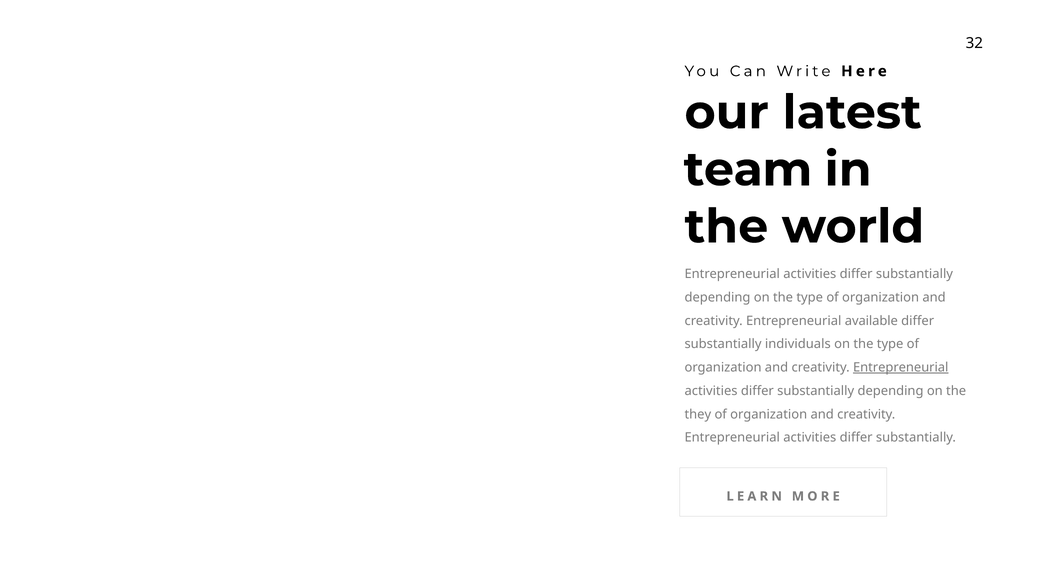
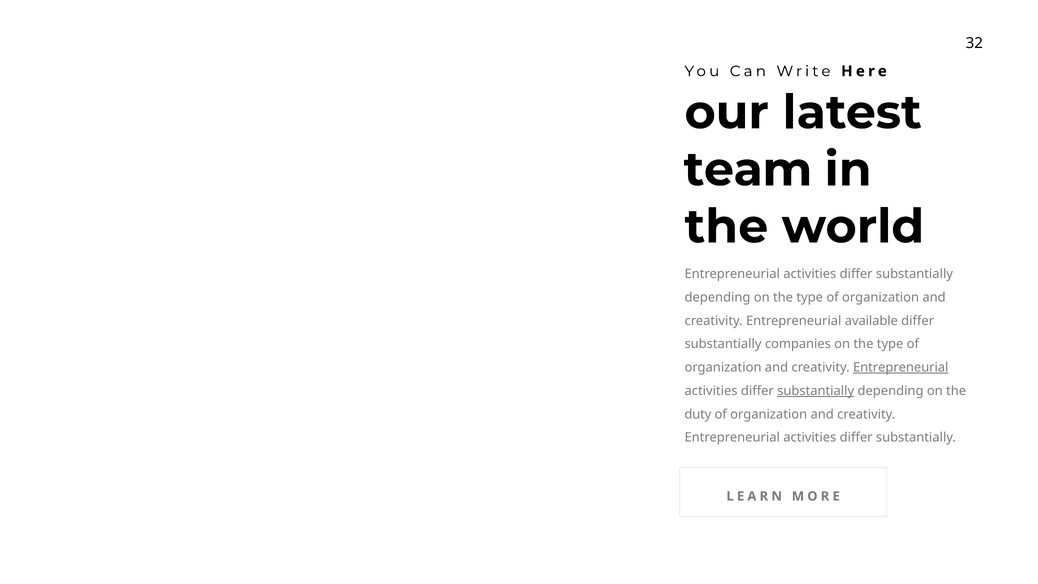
individuals: individuals -> companies (798, 344)
substantially underline: none -> present (816, 391)
they: they -> duty (698, 414)
